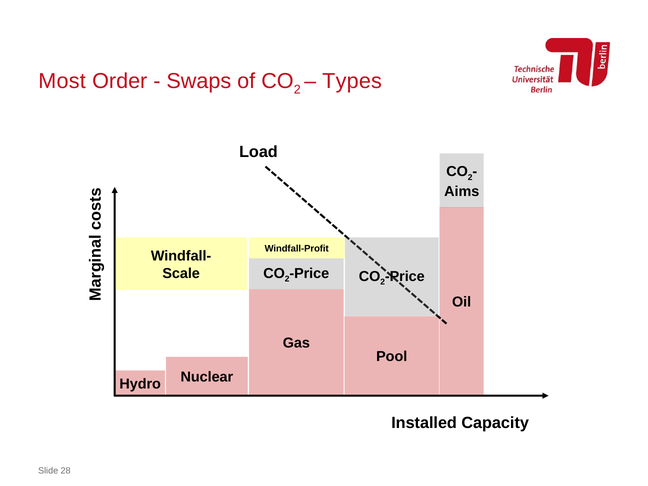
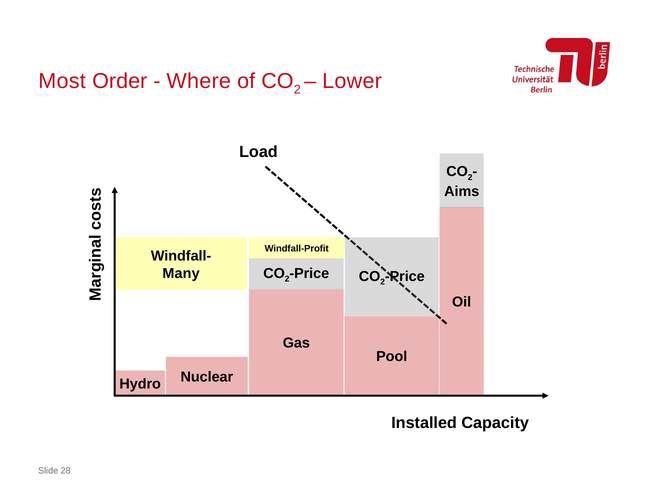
Swaps: Swaps -> Where (199, 81)
Types: Types -> Lower (352, 81)
Scale: Scale -> Many (181, 273)
